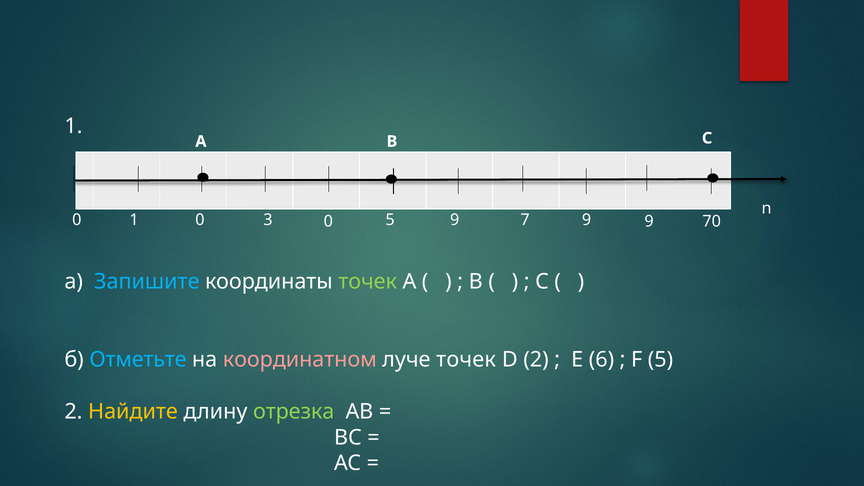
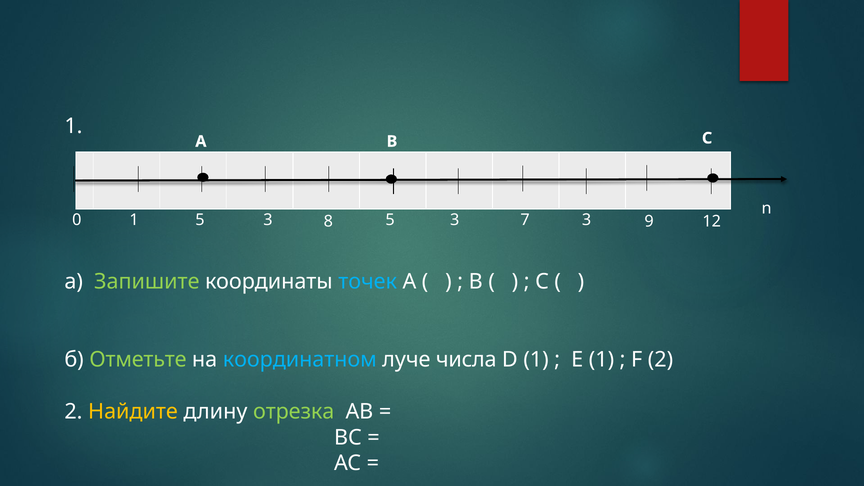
1 0: 0 -> 5 (200, 220)
3 0: 0 -> 8 (328, 222)
9: 9 -> 3 (455, 220)
7 9: 9 -> 3 (587, 220)
70: 70 -> 12 (712, 222)
Запишите colour: light blue -> light green (147, 282)
точек colour: light green -> light blue (368, 282)
Отметьте colour: light blue -> light green (138, 360)
координатном colour: pink -> light blue (300, 360)
луче точек: точек -> числа (466, 360)
D 2: 2 -> 1 (536, 360)
E 6: 6 -> 1 (601, 360)
F 5: 5 -> 2 (661, 360)
